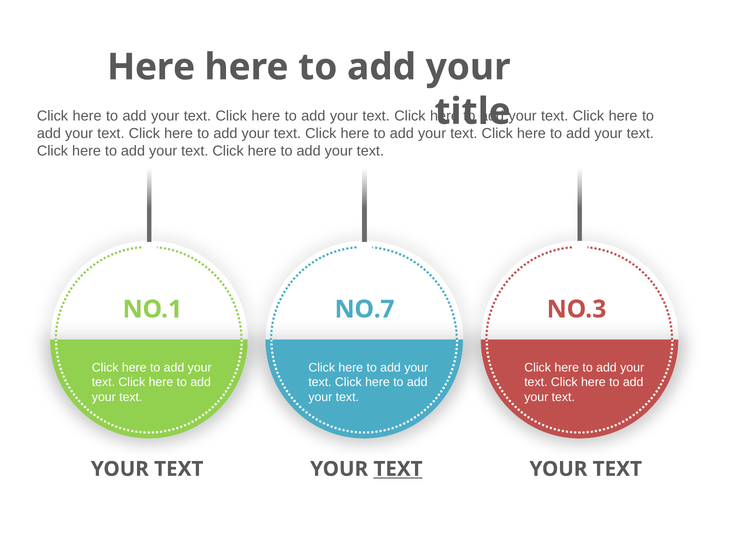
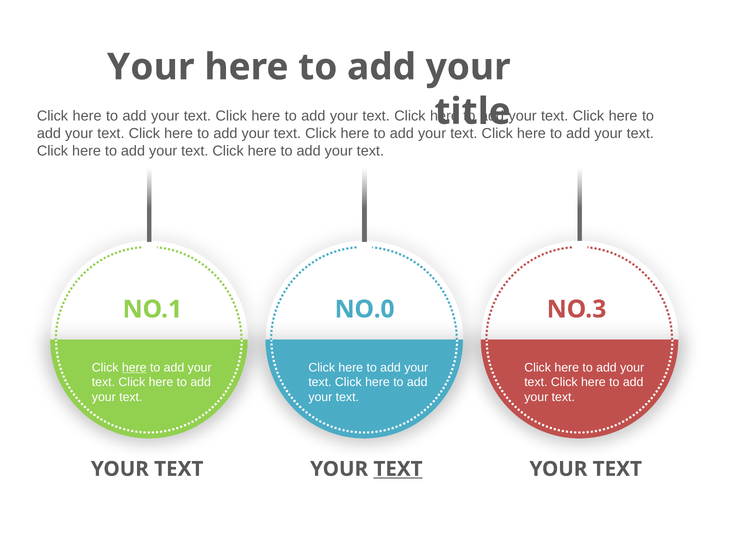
Here: Here -> Your (151, 67)
NO.7: NO.7 -> NO.0 (365, 309)
here underline: none -> present (134, 367)
